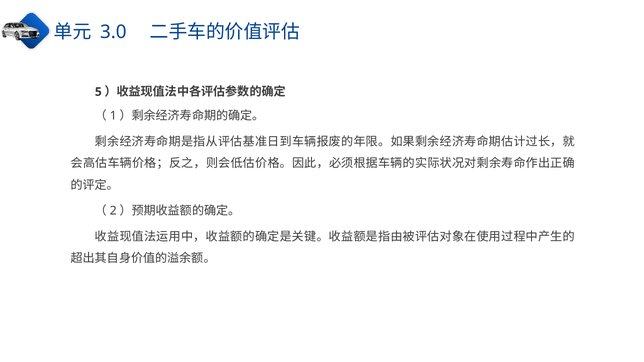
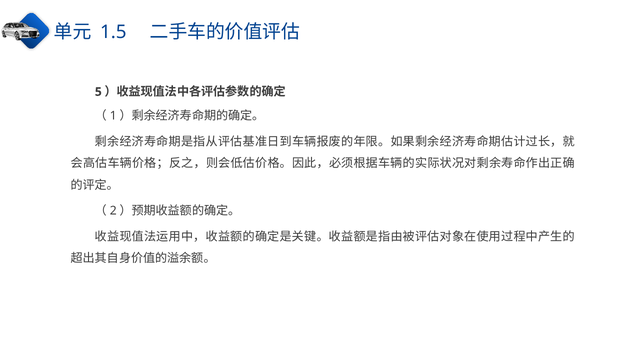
3.0: 3.0 -> 1.5 (113, 32)
